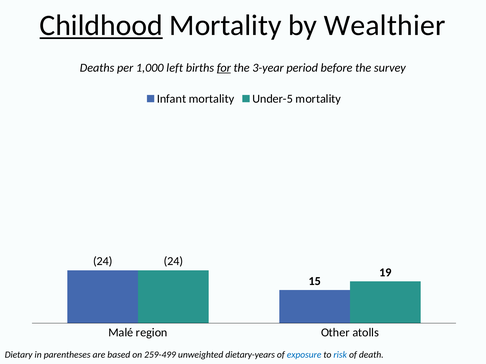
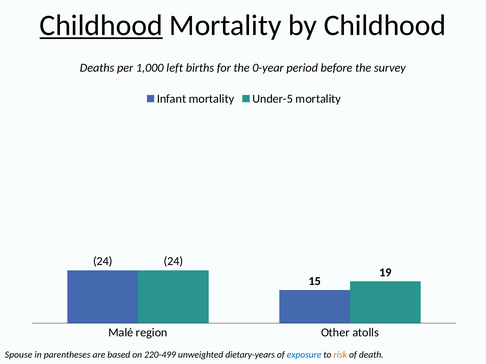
by Wealthier: Wealthier -> Childhood (385, 26)
for underline: present -> none (224, 68)
3-year: 3-year -> 0-year (268, 68)
Dietary: Dietary -> Spouse (19, 355)
259-499: 259-499 -> 220-499 (160, 355)
risk colour: blue -> orange (340, 355)
